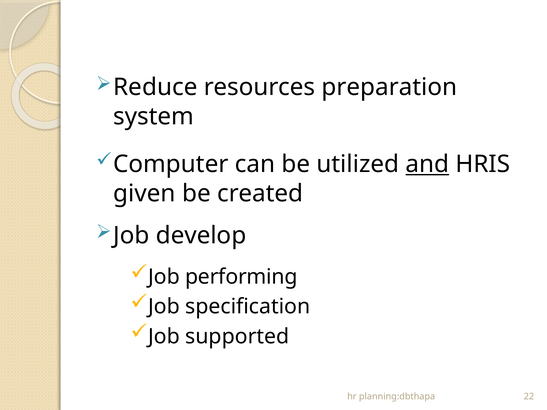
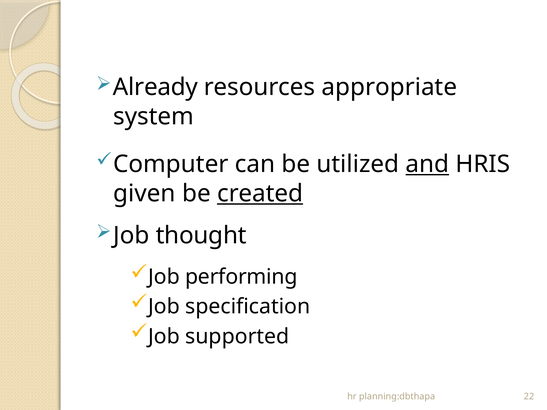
Reduce: Reduce -> Already (156, 87)
preparation: preparation -> appropriate (389, 87)
created underline: none -> present (260, 194)
develop: develop -> thought (201, 236)
